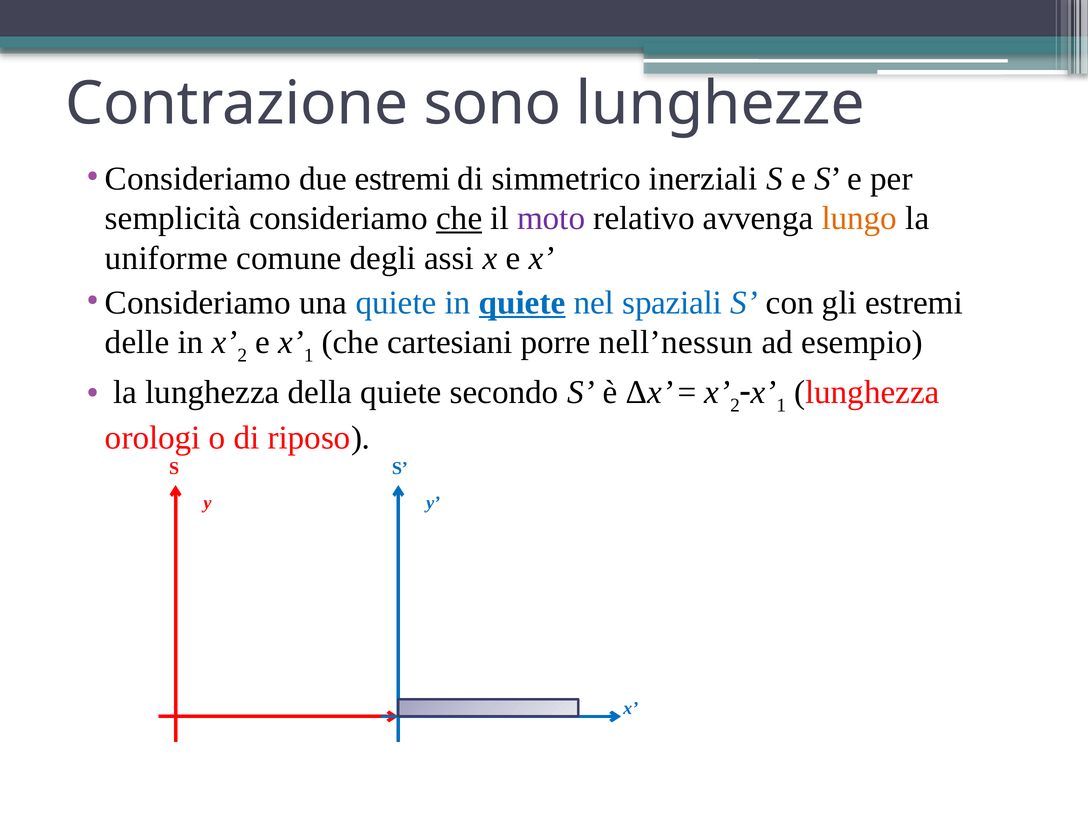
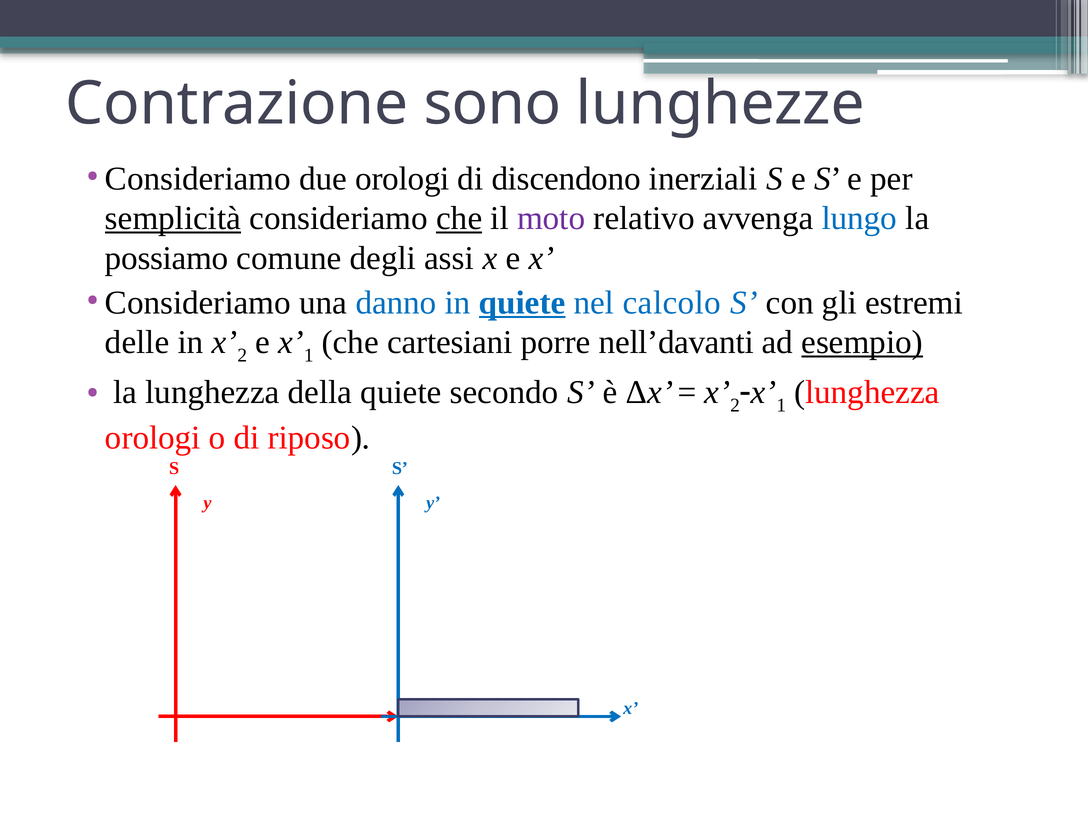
due estremi: estremi -> orologi (402, 179)
simmetrico: simmetrico -> discendono (566, 179)
semplicità underline: none -> present (173, 218)
lungo colour: orange -> blue (859, 218)
uniforme: uniforme -> possiamo (167, 258)
una quiete: quiete -> danno (396, 303)
spaziali: spaziali -> calcolo (672, 303)
nell’nessun: nell’nessun -> nell’davanti (676, 342)
esempio underline: none -> present (862, 342)
